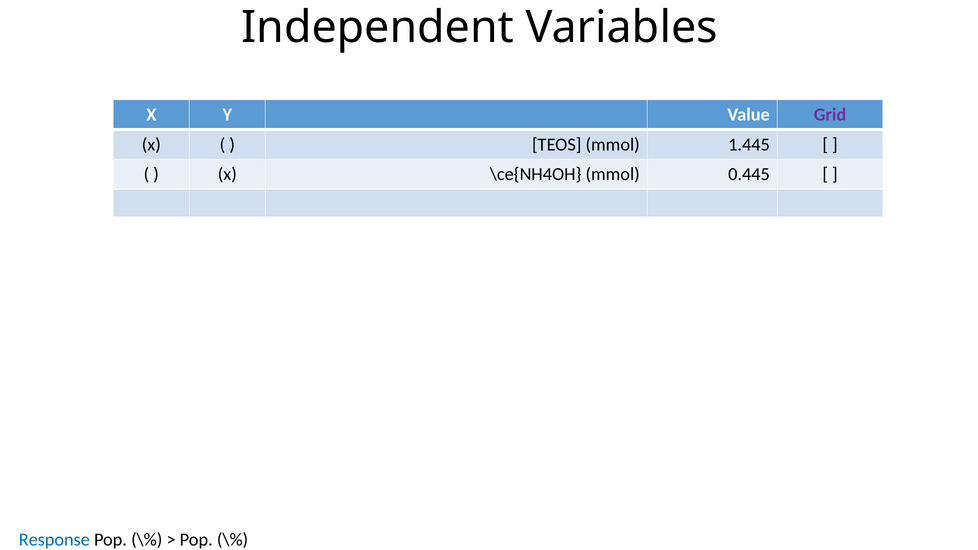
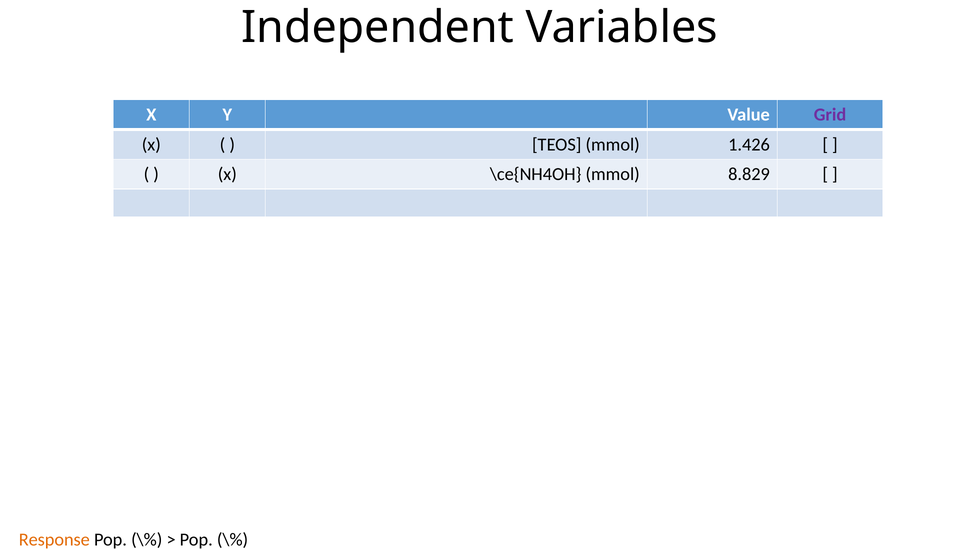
1.445: 1.445 -> 1.426 (749, 145)
0.445: 0.445 -> 8.829 (749, 174)
Response colour: blue -> orange (54, 540)
